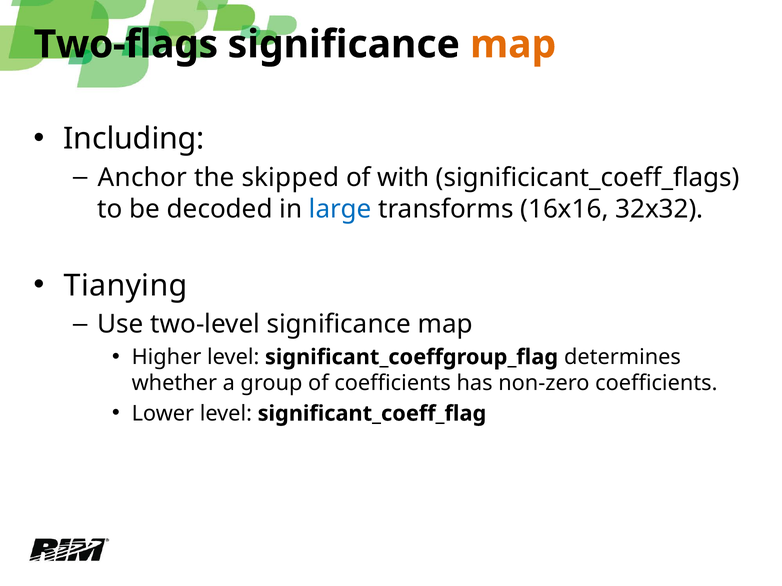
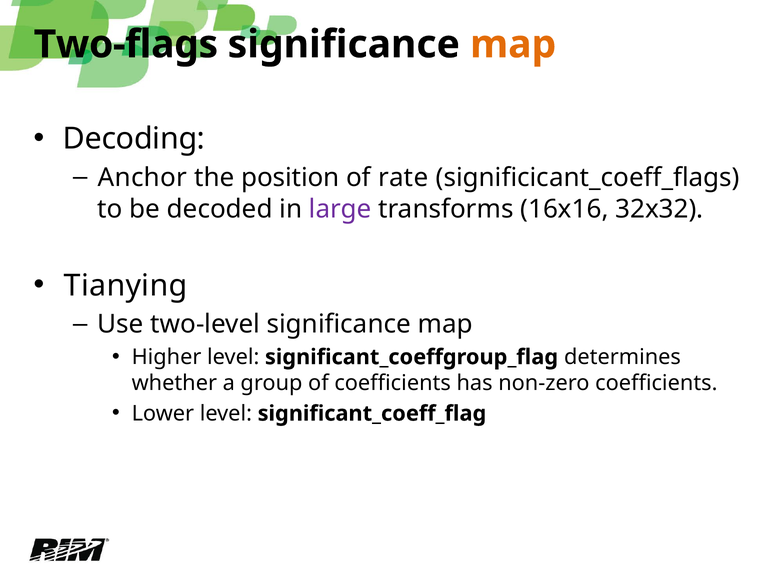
Including: Including -> Decoding (134, 139)
skipped: skipped -> position (290, 178)
with: with -> rate (403, 178)
large colour: blue -> purple (340, 209)
